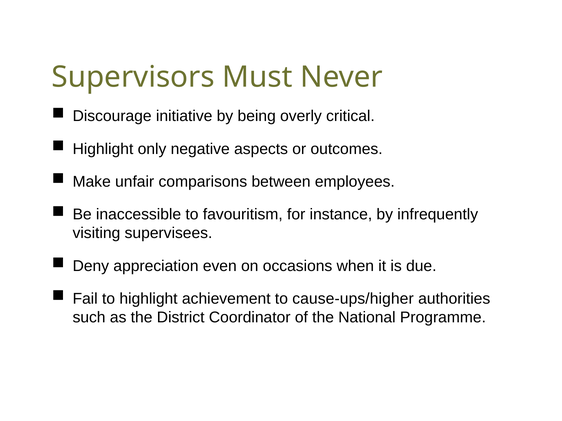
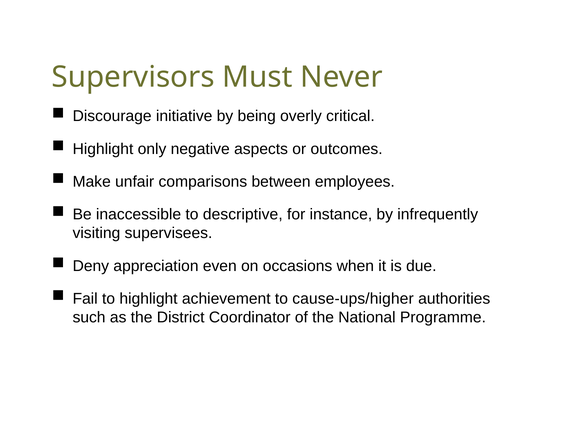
favouritism: favouritism -> descriptive (243, 215)
